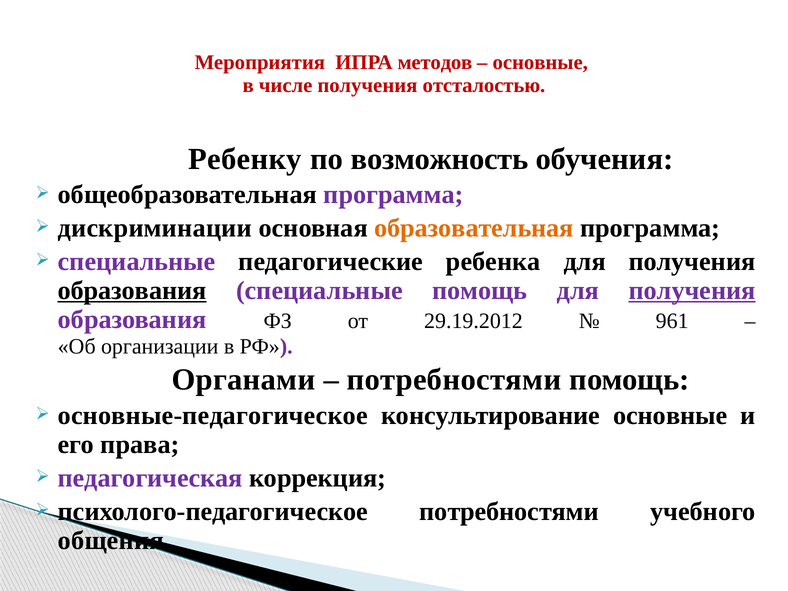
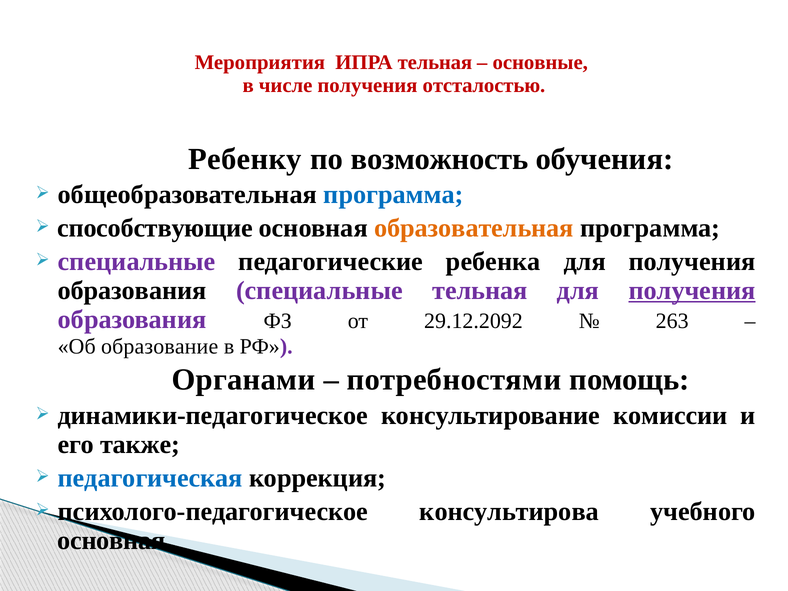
ИПРА методов: методов -> тельная (435, 62)
программа colour: purple -> blue (393, 195)
дискриминации: дискриминации -> способствующие (155, 228)
образования underline: present -> none (132, 291)
специальные помощь: помощь -> тельная (480, 291)
29.19.2012: 29.19.2012 -> 29.12.2092 (473, 321)
961: 961 -> 263 (672, 321)
организации: организации -> образование (160, 346)
основные-педагогическое: основные-педагогическое -> динамики-педагогическое (213, 416)
консультирование основные: основные -> комиссии (670, 416)
права: права -> также (140, 445)
педагогическая colour: purple -> blue (150, 478)
психолого-педагогическое потребностями: потребностями -> консультирова (509, 512)
общения: общения -> основная (114, 541)
